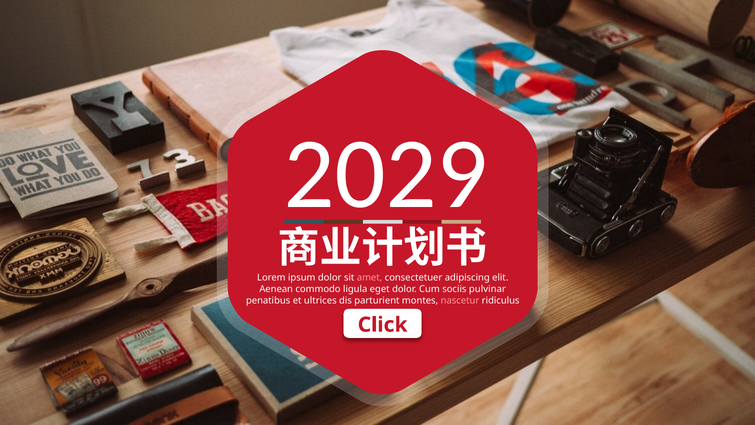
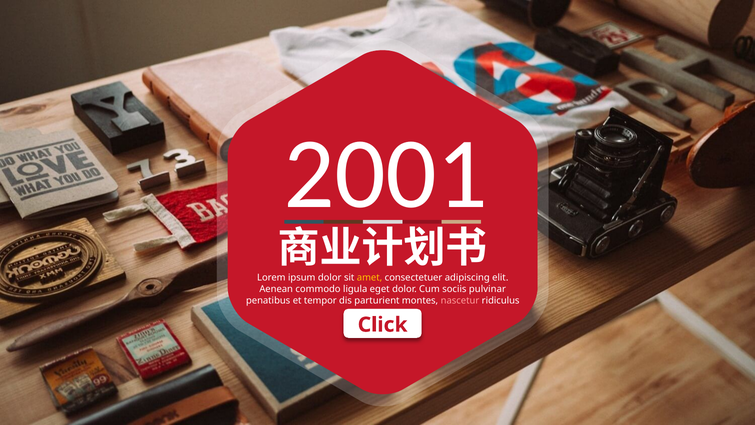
2029: 2029 -> 2001 (386, 174)
amet colour: pink -> yellow (370, 278)
ultrices: ultrices -> tempor (320, 300)
